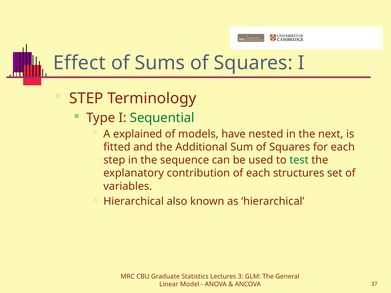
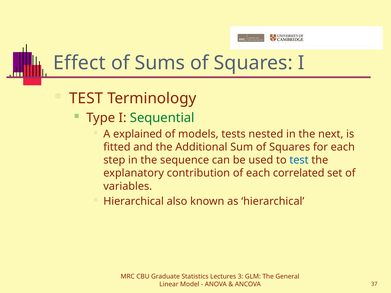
STEP: STEP -> TEST (86, 98)
have: have -> tests (234, 134)
test colour: green -> blue (299, 160)
structures: structures -> correlated (299, 173)
